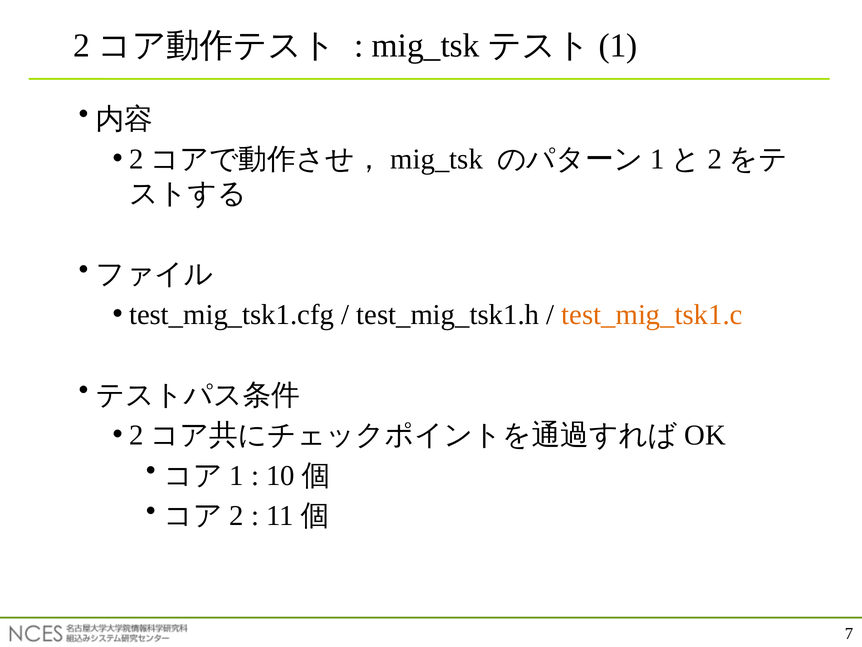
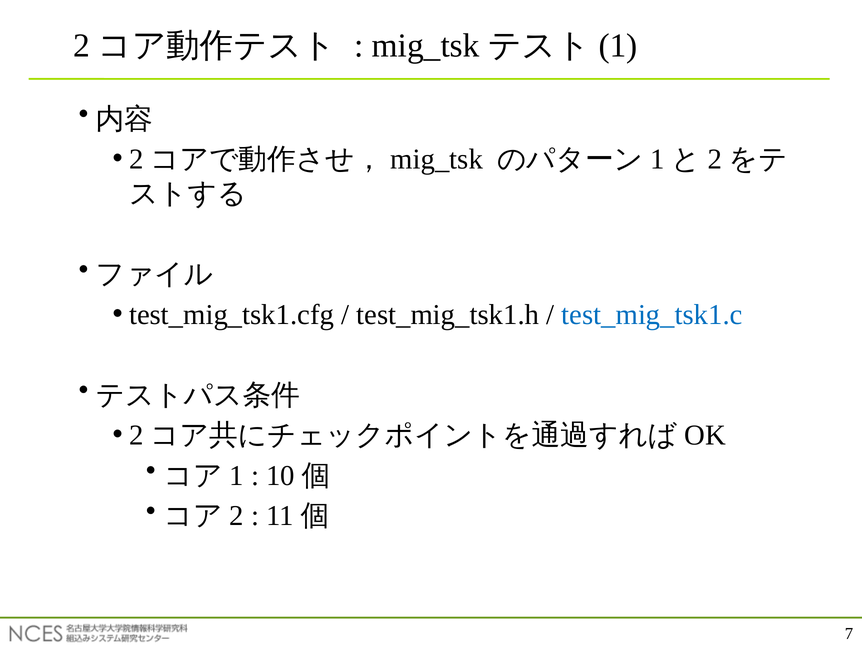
test_mig_tsk1.c colour: orange -> blue (652, 314)
